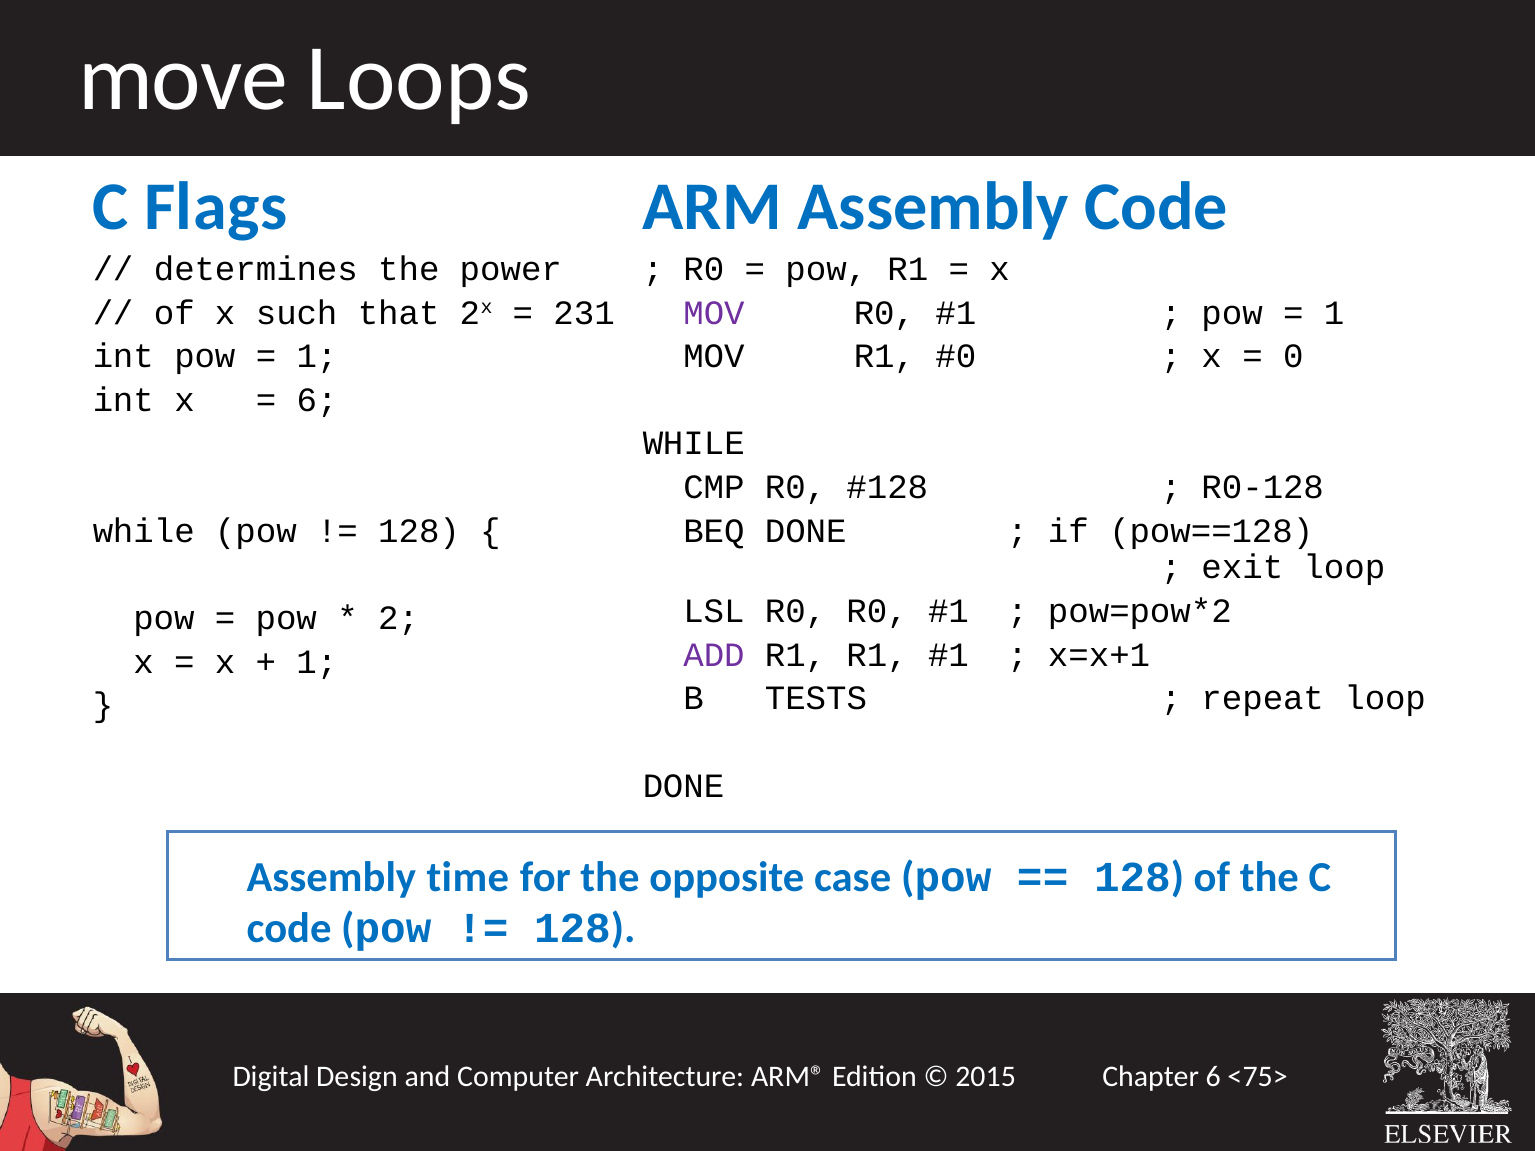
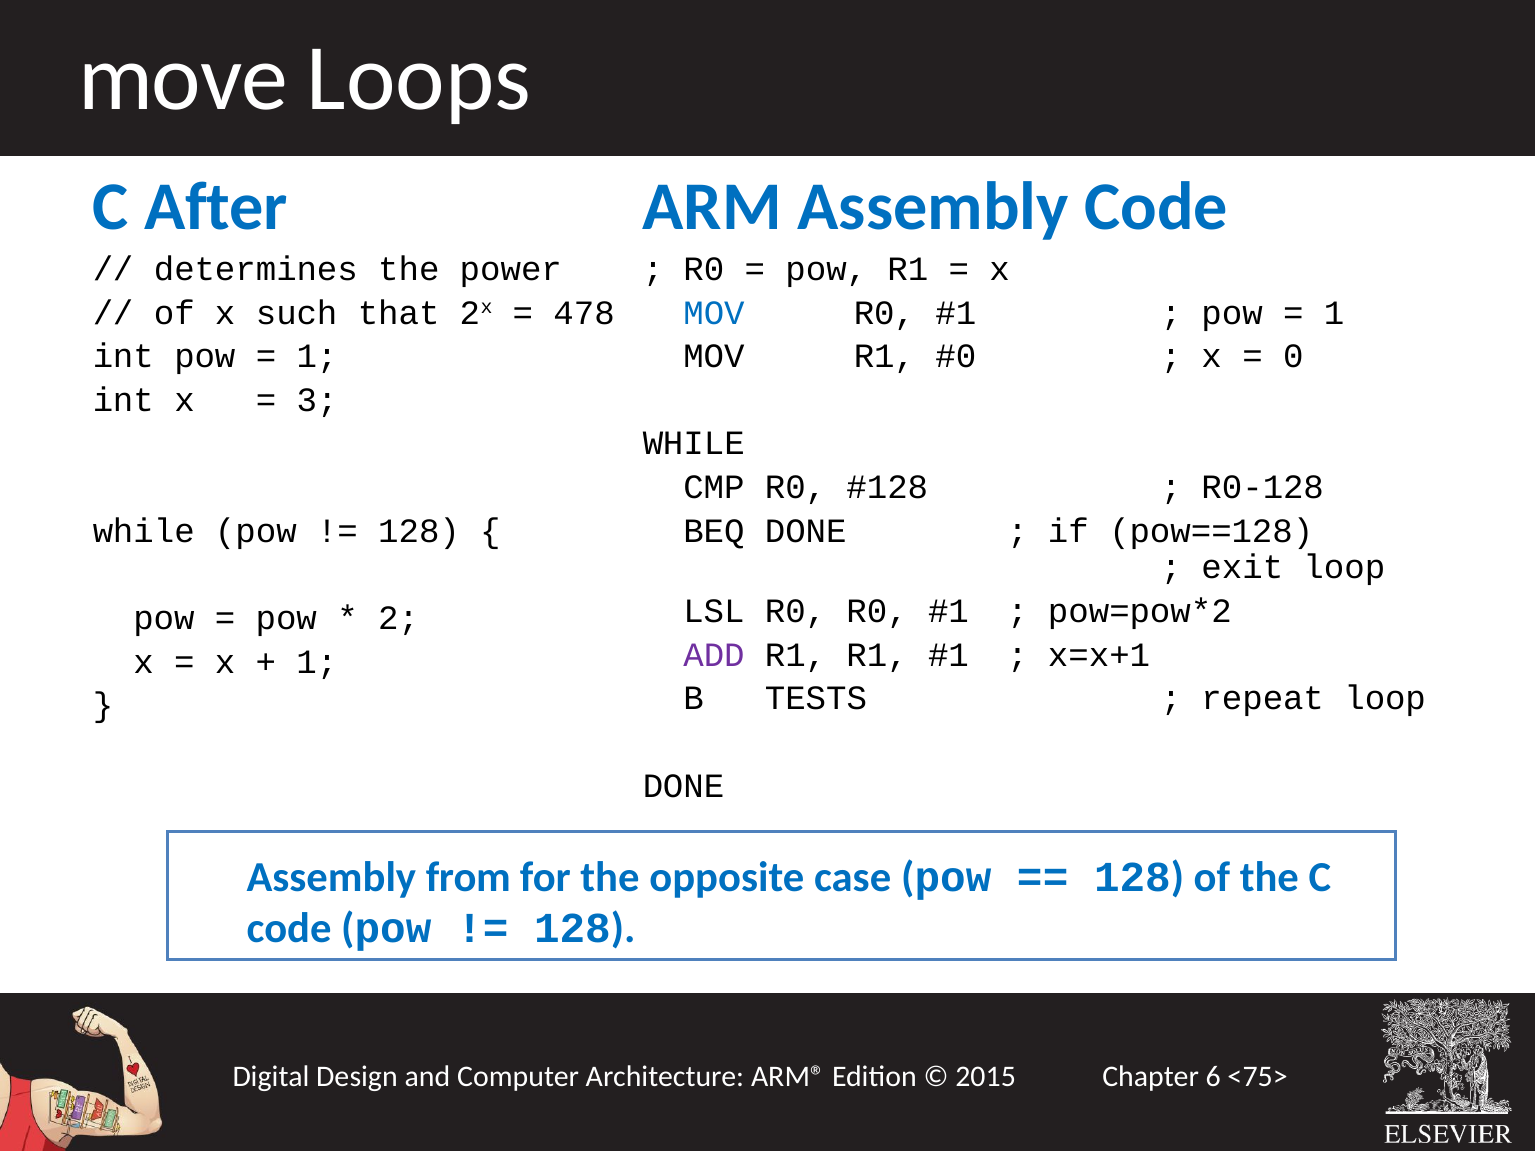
Flags: Flags -> After (216, 207)
231: 231 -> 478 (584, 313)
MOV colour: purple -> blue (714, 313)
6: 6 -> 3 (317, 400)
time: time -> from (468, 878)
